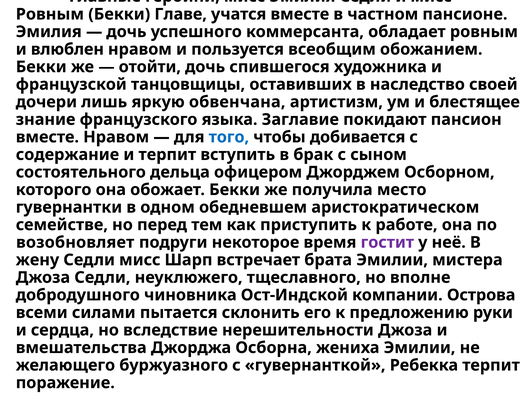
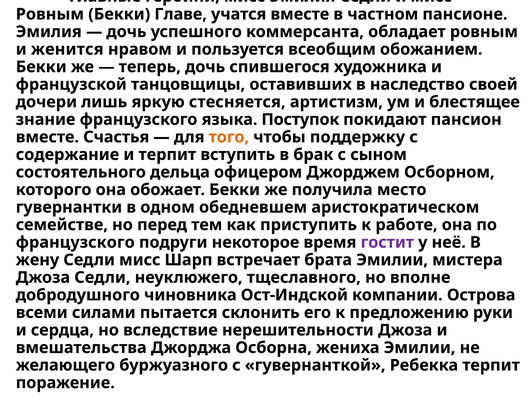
влюблен: влюблен -> женится (67, 49)
отойти: отойти -> теперь (150, 67)
обвенчана: обвенчана -> стесняется (237, 102)
Заглавие: Заглавие -> Поступок (300, 119)
вместе Нравом: Нравом -> Счастья (116, 137)
того colour: blue -> orange (229, 137)
добивается: добивается -> поддержку (357, 137)
возобновляет: возобновляет -> французского (75, 242)
